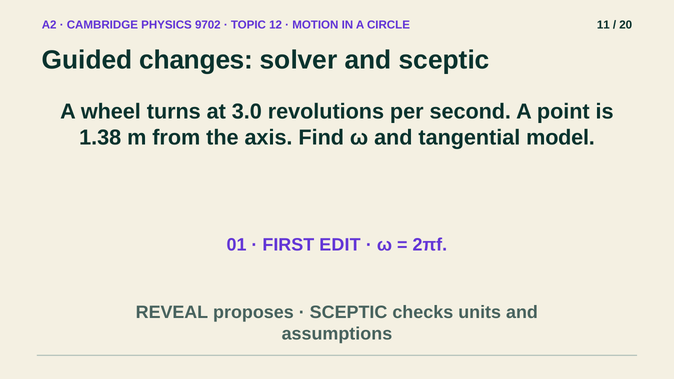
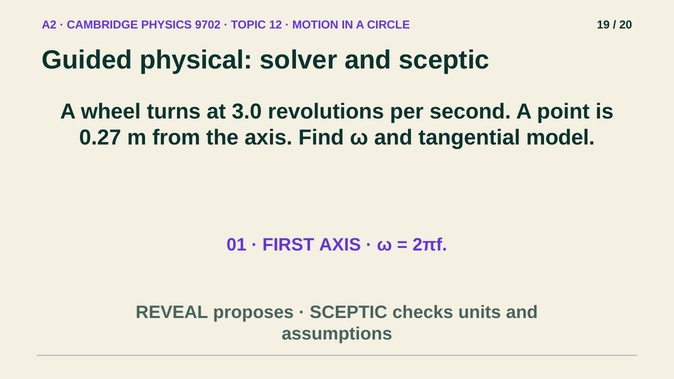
11: 11 -> 19 (603, 25)
changes: changes -> physical (196, 60)
1.38: 1.38 -> 0.27 (100, 138)
FIRST EDIT: EDIT -> AXIS (340, 245)
